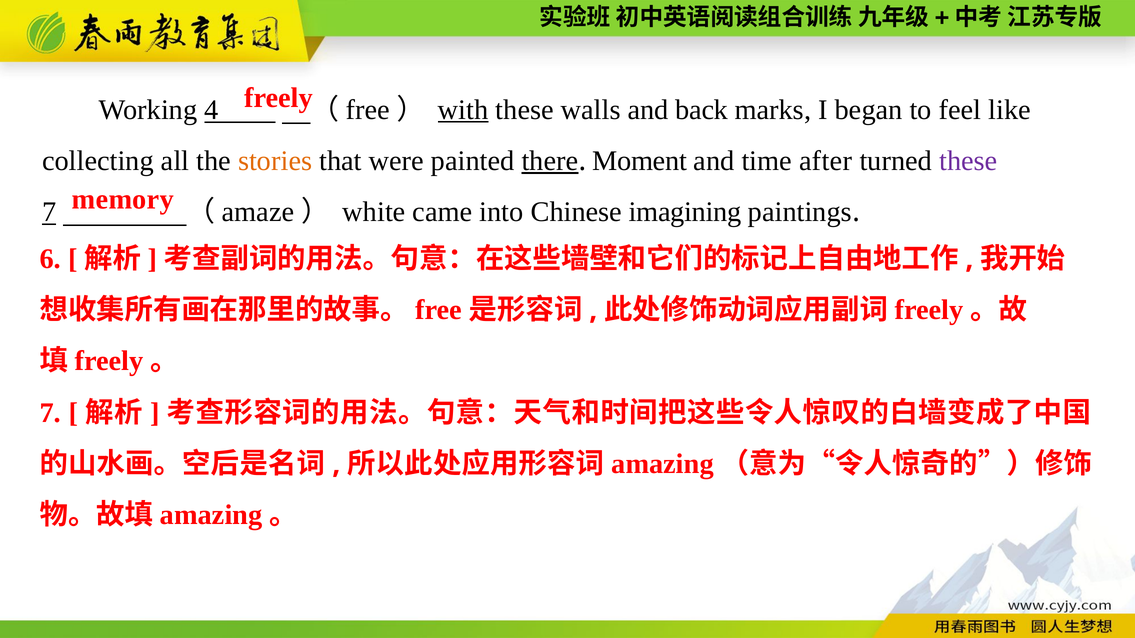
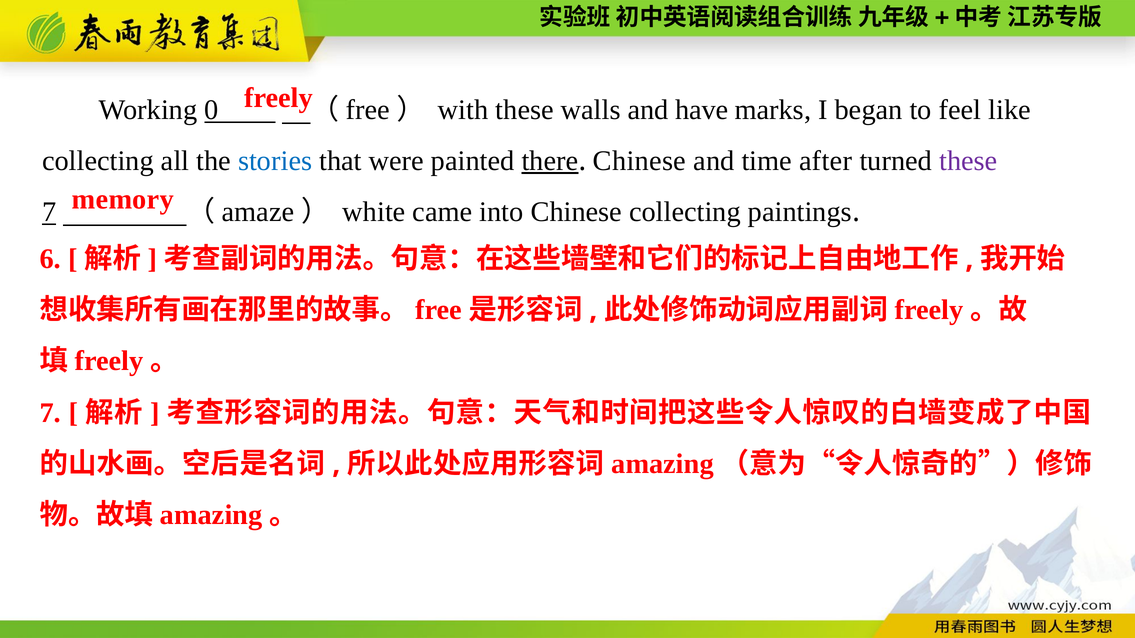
4: 4 -> 0 (212, 110)
with underline: present -> none (463, 110)
back: back -> have (702, 110)
stories colour: orange -> blue (275, 161)
Moment: Moment -> Chinese (639, 161)
Chinese imagining: imagining -> collecting (685, 212)
